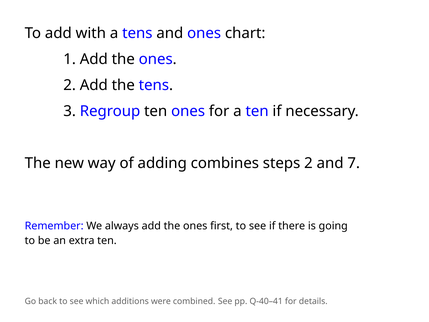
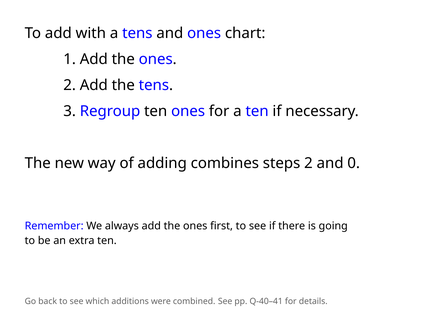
7: 7 -> 0 (354, 163)
